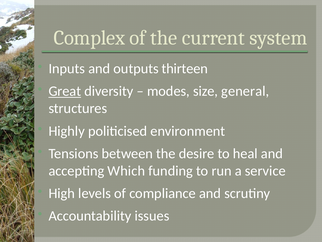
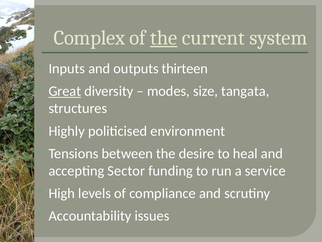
the underline: none -> present (164, 38)
general: general -> tangata (245, 91)
Which: Which -> Sector (126, 171)
